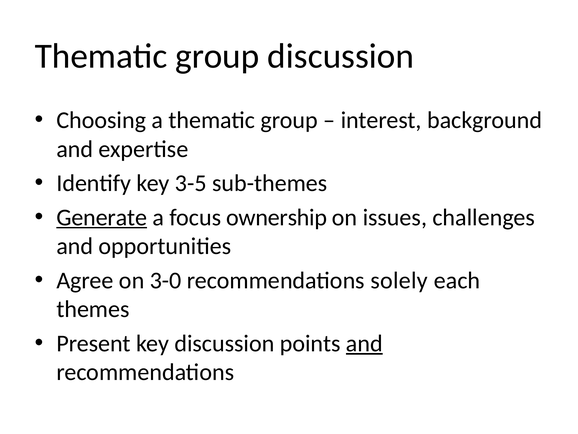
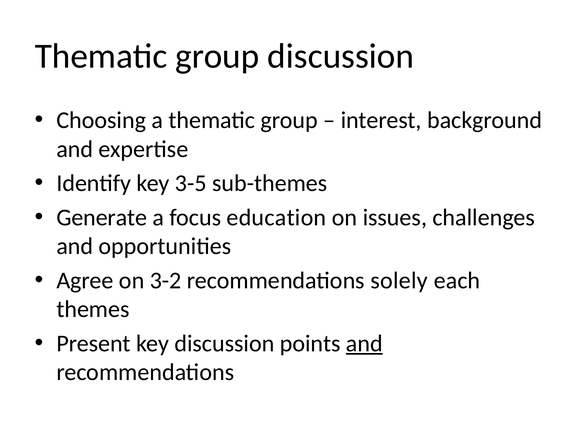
Generate underline: present -> none (102, 217)
ownership: ownership -> education (276, 217)
3-0: 3-0 -> 3-2 (166, 280)
